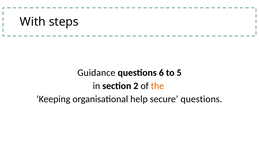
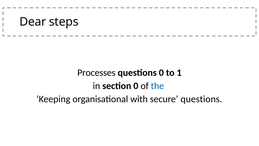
With: With -> Dear (33, 22)
Guidance: Guidance -> Processes (96, 72)
questions 6: 6 -> 0 (161, 72)
5: 5 -> 1 (179, 72)
section 2: 2 -> 0 (136, 86)
the colour: orange -> blue (157, 86)
help: help -> with (139, 99)
